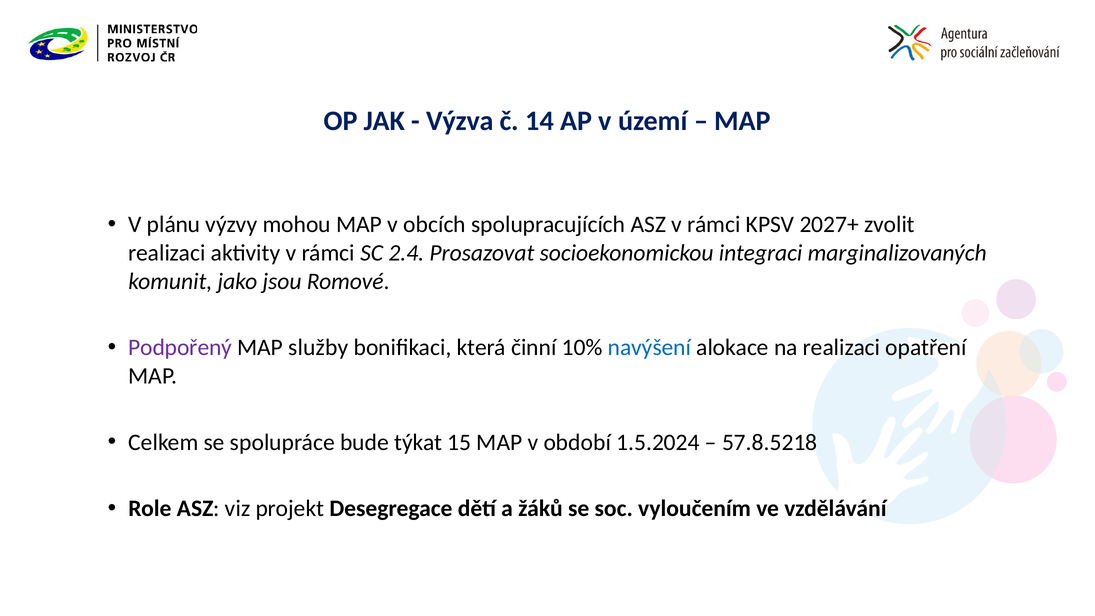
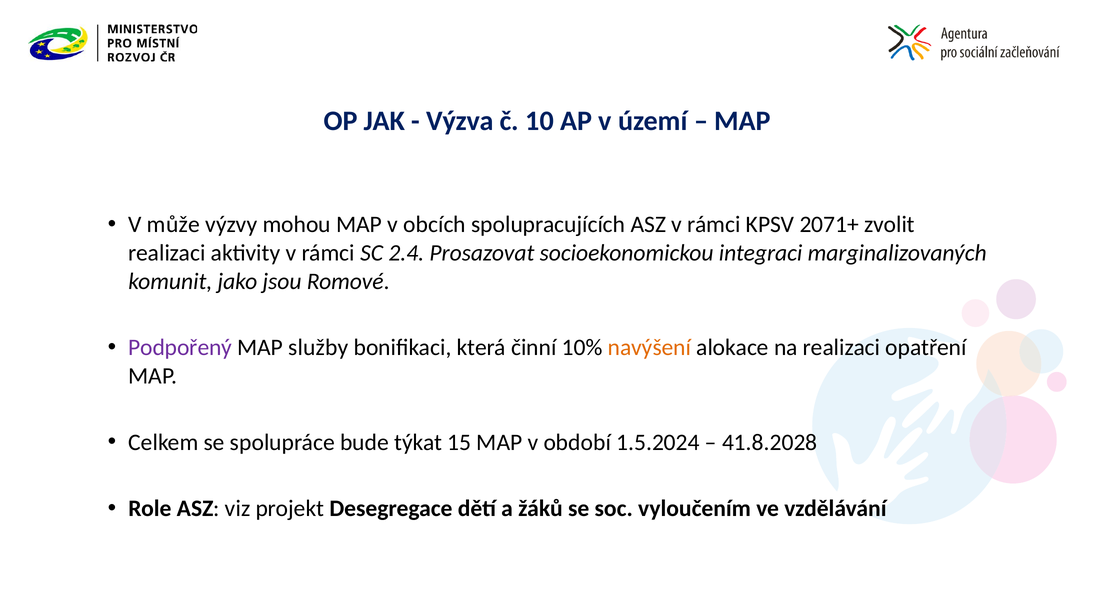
14: 14 -> 10 (540, 121)
plánu: plánu -> může (173, 225)
2027+: 2027+ -> 2071+ (829, 225)
navýšení colour: blue -> orange (649, 348)
57.8.5218: 57.8.5218 -> 41.8.2028 (770, 442)
